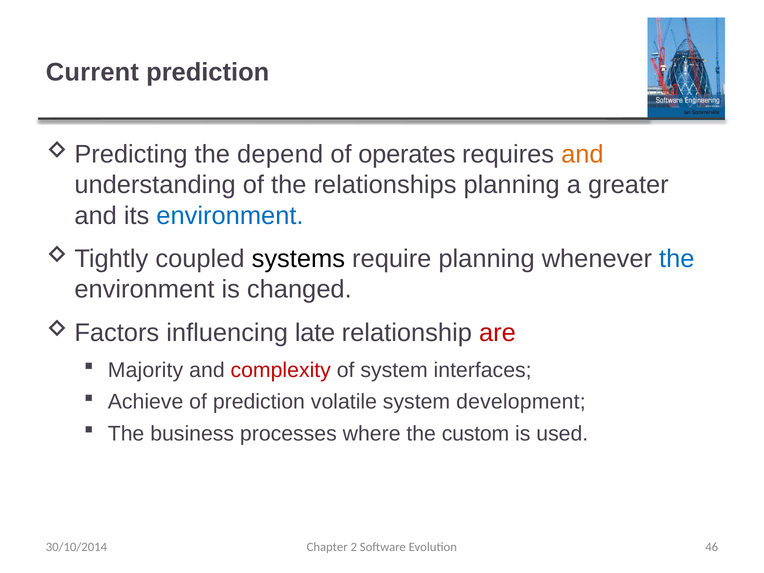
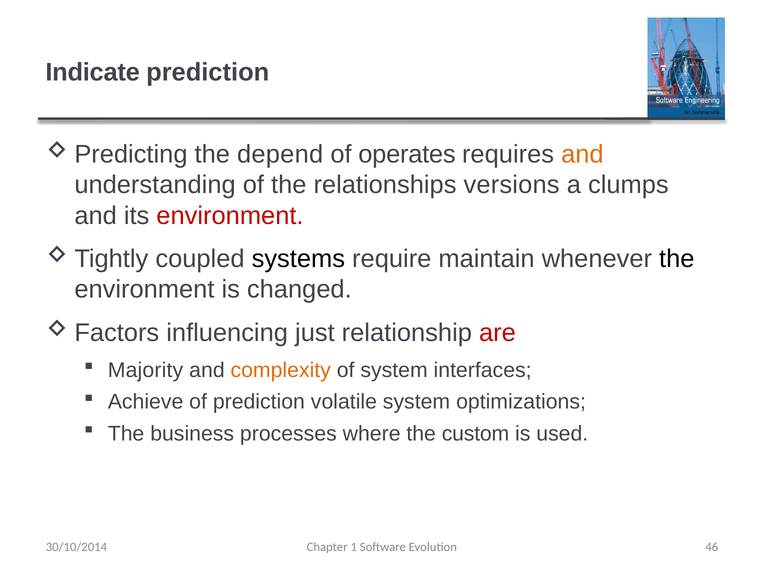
Current: Current -> Indicate (93, 72)
relationships planning: planning -> versions (512, 185)
greater: greater -> clumps (628, 185)
environment colour: blue -> red (230, 216)
require planning: planning -> maintain (487, 259)
the colour: blue -> black (677, 259)
late: late -> just (315, 333)
complexity colour: red -> orange (281, 370)
development: development -> optimizations (521, 402)
2: 2 -> 1 (354, 547)
